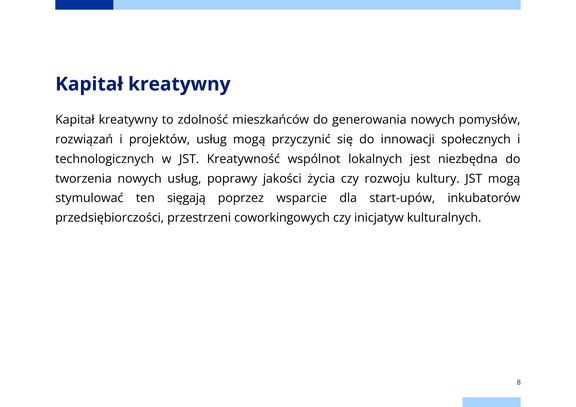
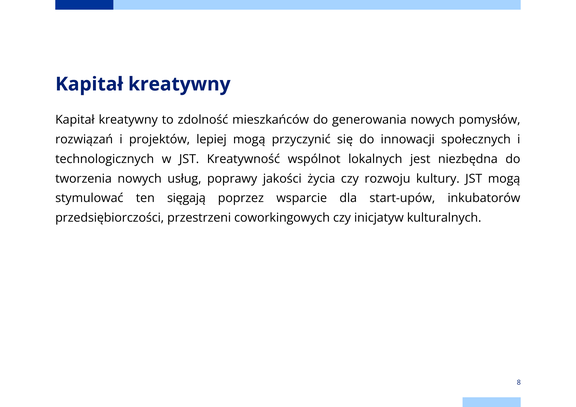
projektów usług: usług -> lepiej (212, 139)
